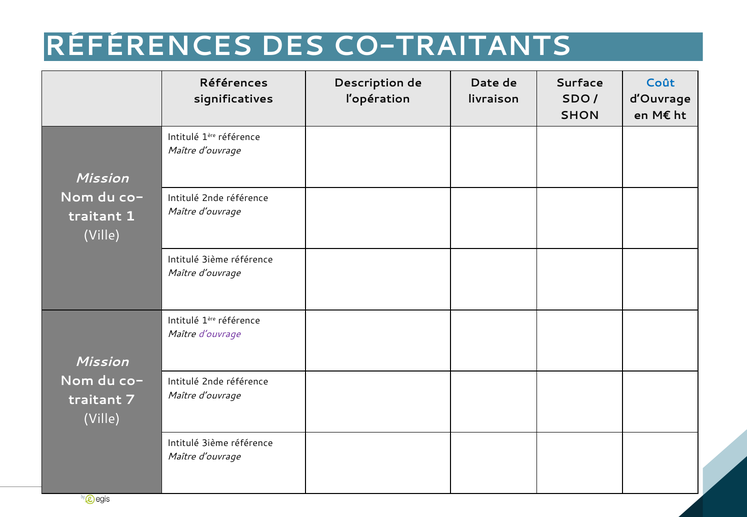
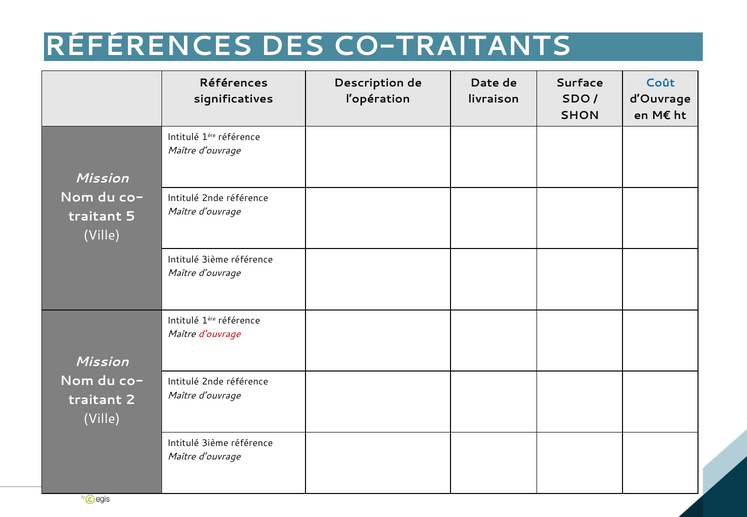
1: 1 -> 5 (130, 216)
d’ouvrage colour: purple -> red (219, 334)
7: 7 -> 2 (130, 400)
